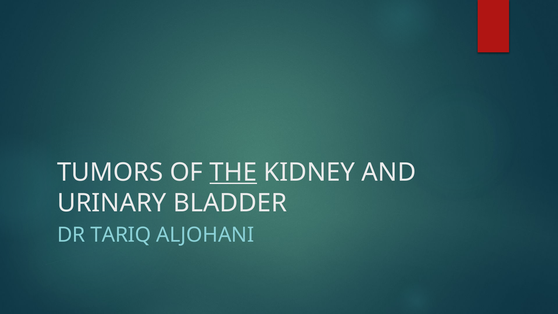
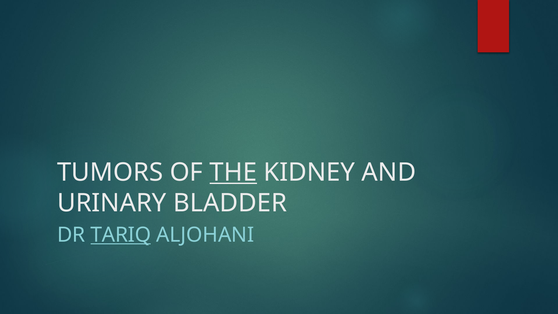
TARIQ underline: none -> present (121, 235)
